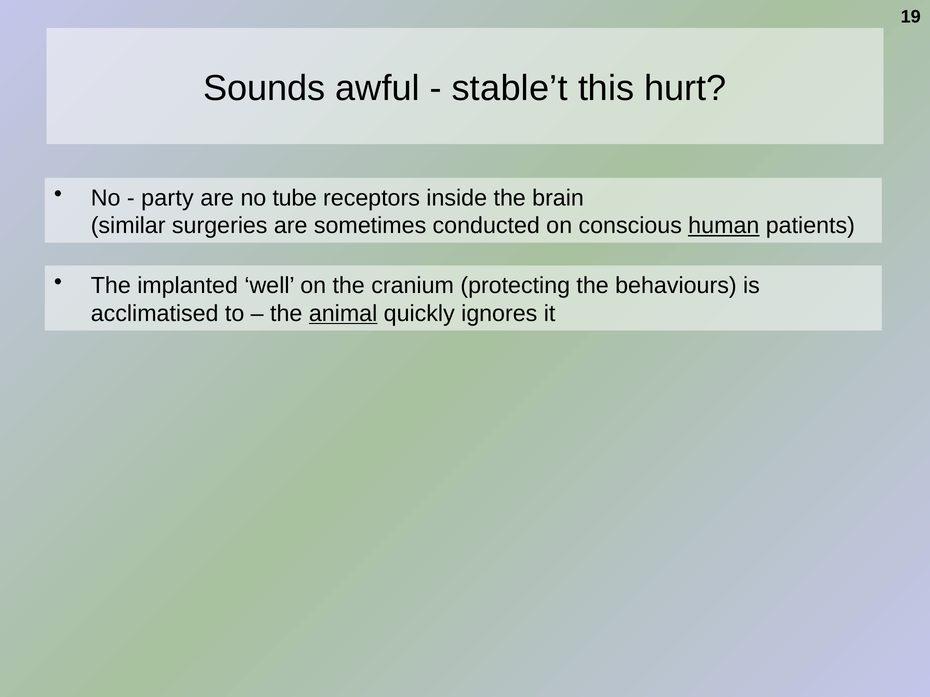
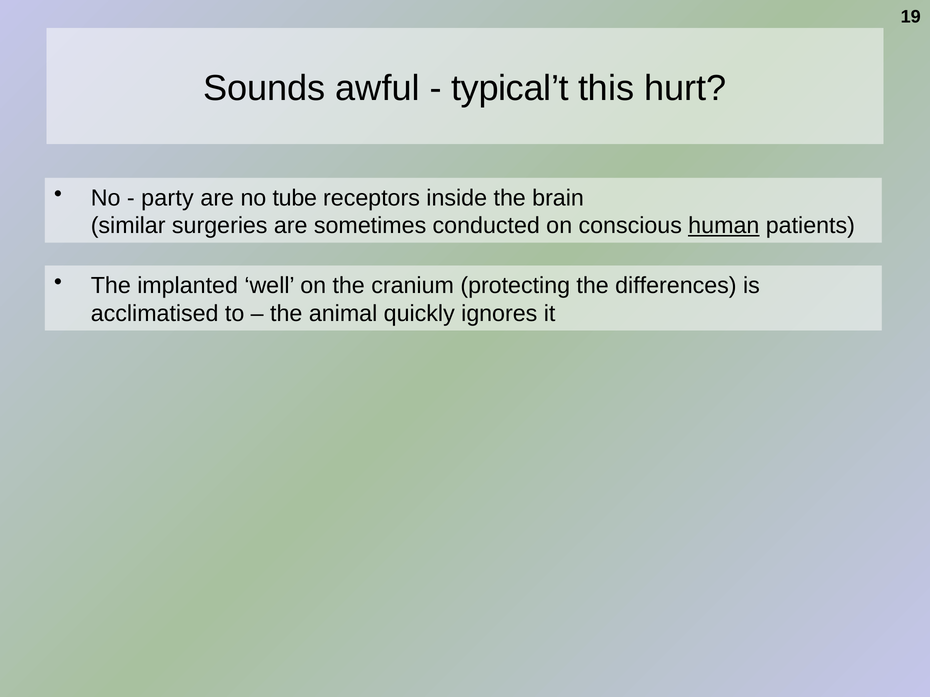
stable’t: stable’t -> typical’t (510, 89)
behaviours: behaviours -> differences (676, 286)
animal underline: present -> none (343, 314)
